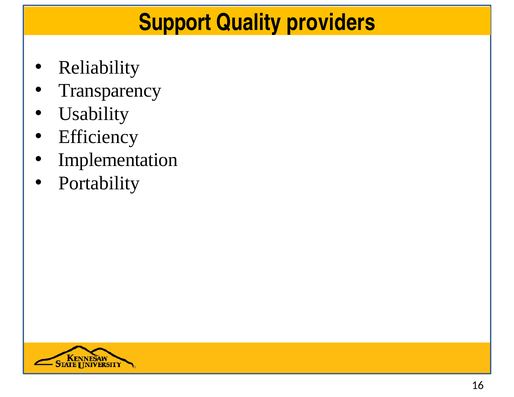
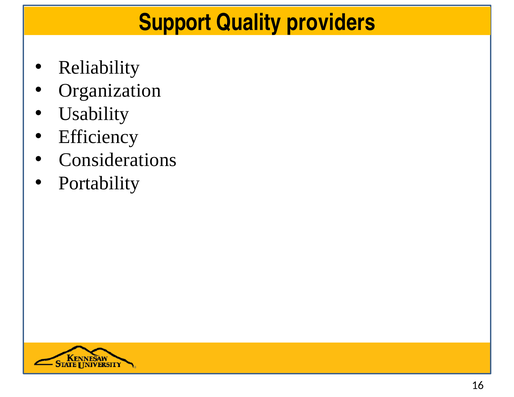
Transparency: Transparency -> Organization (110, 91)
Implementation: Implementation -> Considerations (118, 160)
